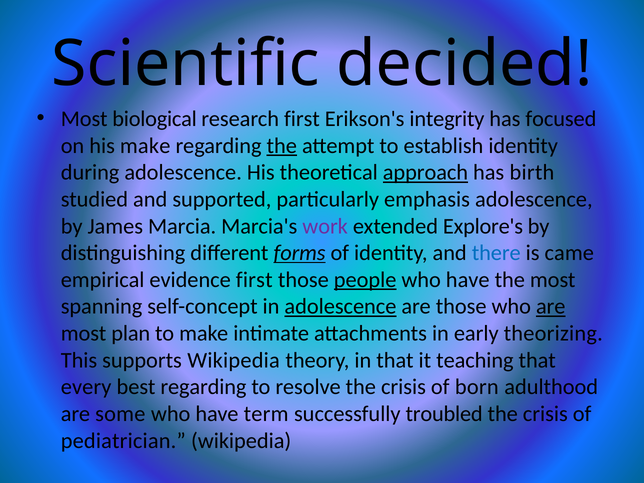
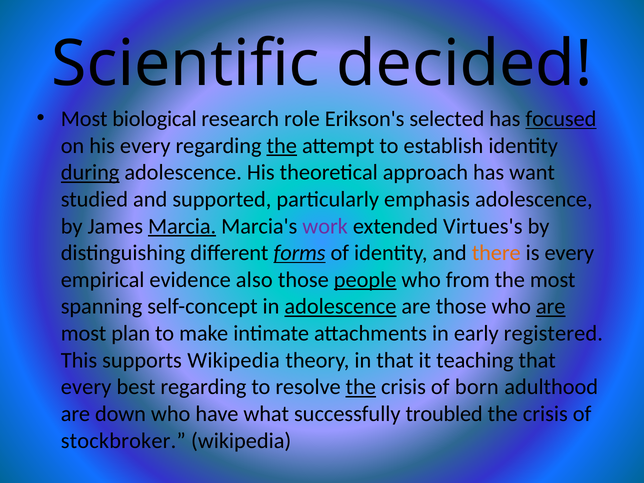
research first: first -> role (302, 119)
integrity: integrity -> selected (447, 119)
focused underline: none -> present (561, 119)
his make: make -> every (145, 146)
during underline: none -> present (90, 172)
approach underline: present -> none (425, 172)
birth: birth -> want (532, 172)
Marcia underline: none -> present (182, 226)
Explore's: Explore's -> Virtues's (483, 226)
there colour: blue -> orange (496, 253)
is came: came -> every (569, 253)
evidence first: first -> also (254, 280)
have: have -> from (468, 280)
theorizing: theorizing -> registered (553, 333)
the underline: none -> present (361, 387)
some: some -> down (120, 414)
term: term -> what (266, 414)
pediatrician: pediatrician -> stockbroker (123, 441)
